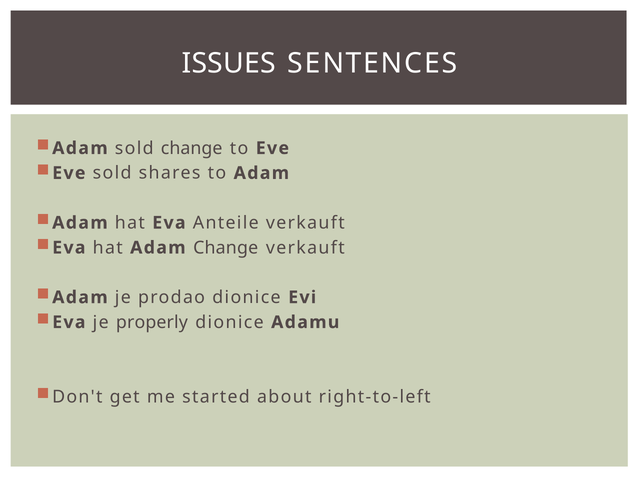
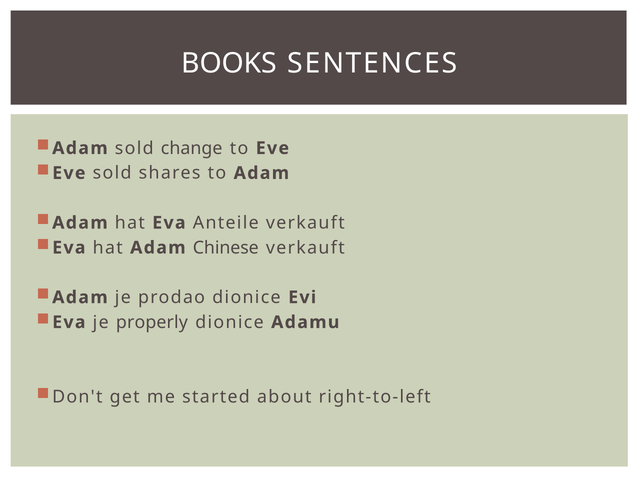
ISSUES: ISSUES -> BOOKS (229, 64)
Adam Change: Change -> Chinese (226, 248)
